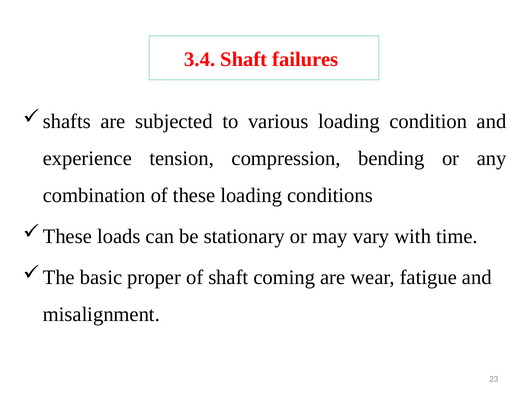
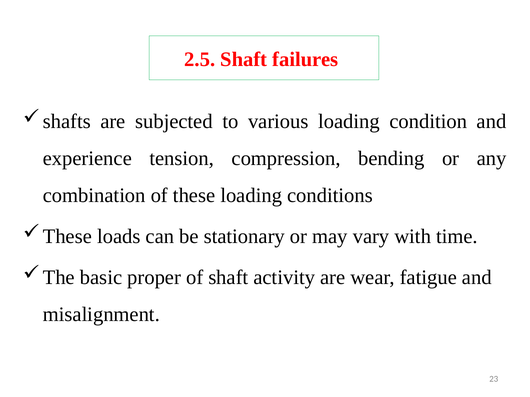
3.4: 3.4 -> 2.5 (200, 59)
coming: coming -> activity (284, 278)
